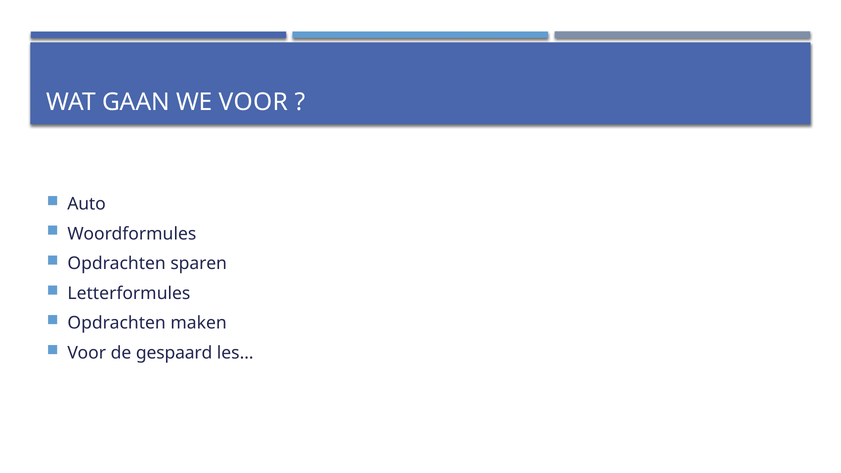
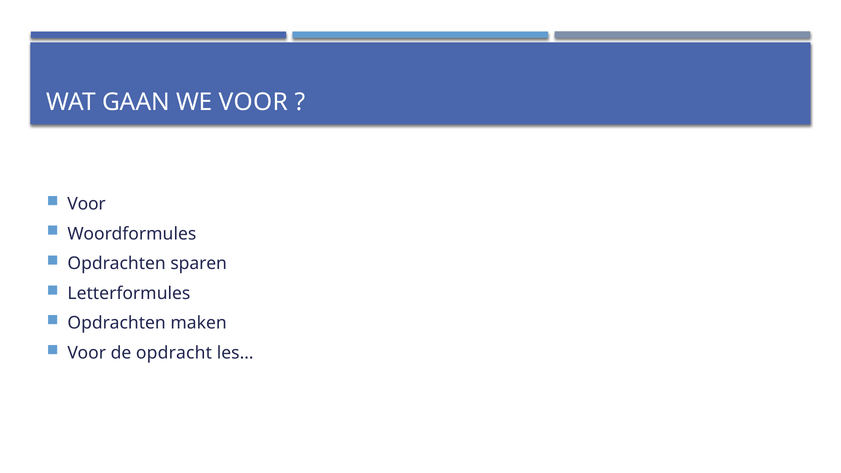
Auto: Auto -> Voor (87, 204)
gespaard: gespaard -> opdracht (174, 353)
